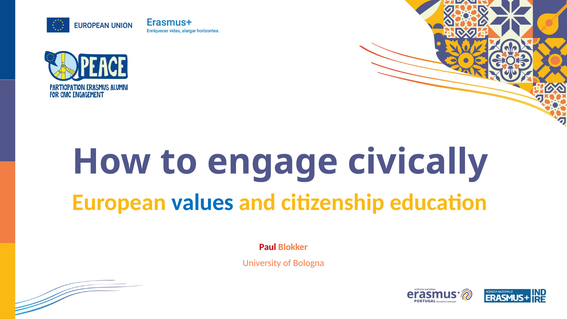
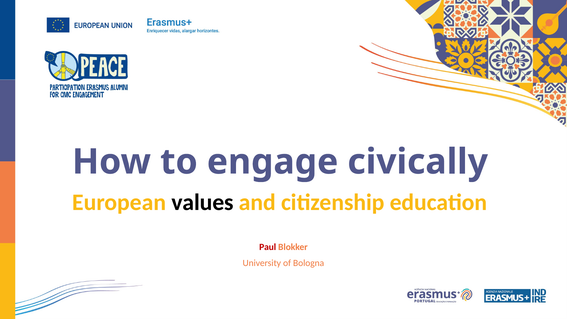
values colour: blue -> black (202, 202)
